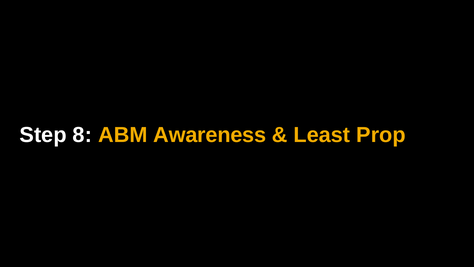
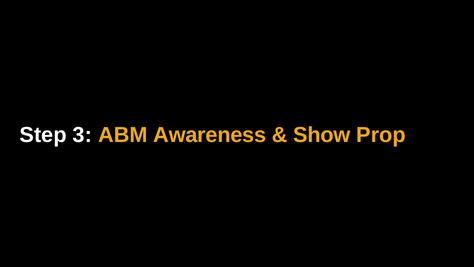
8: 8 -> 3 (82, 135)
Least: Least -> Show (322, 135)
